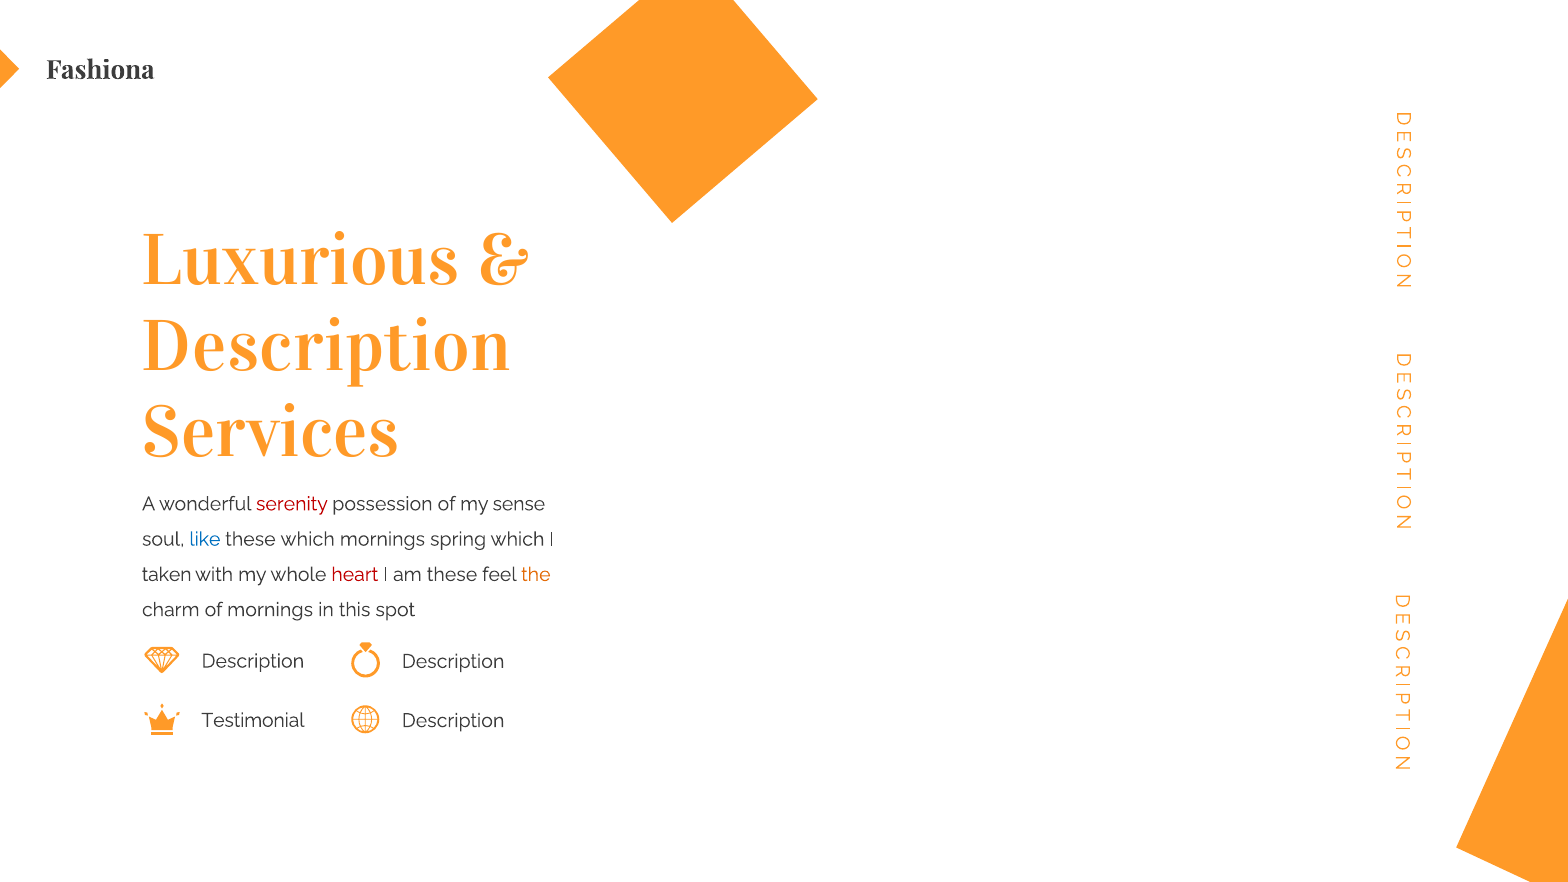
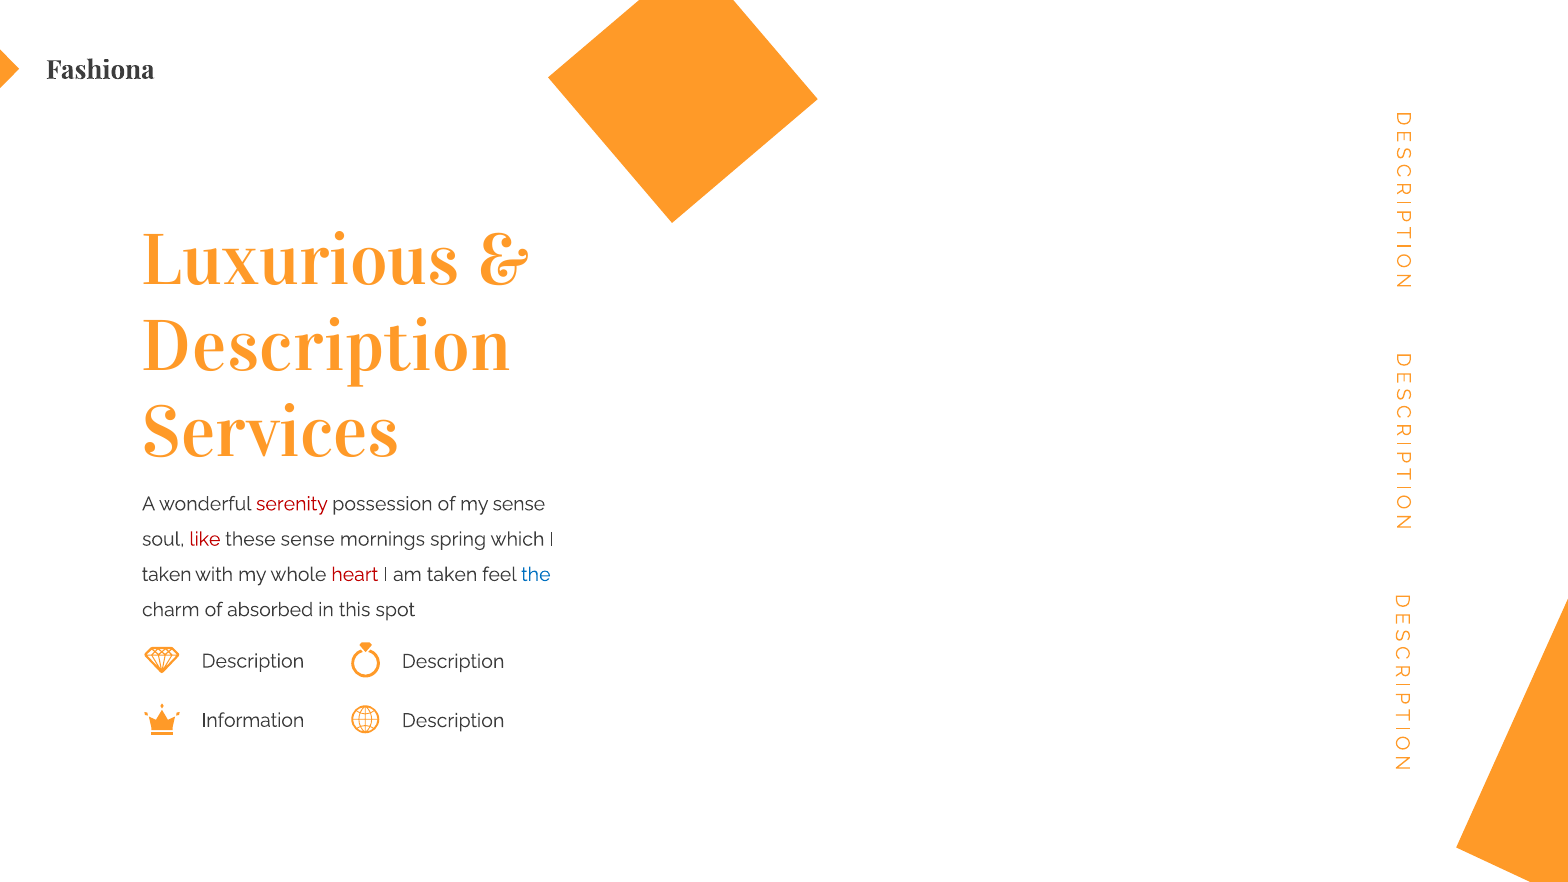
like colour: blue -> red (205, 539)
these which: which -> sense (308, 539)
am these: these -> taken (452, 574)
the colour: orange -> blue (536, 574)
of mornings: mornings -> absorbed (270, 610)
Testimonial: Testimonial -> Information (253, 720)
